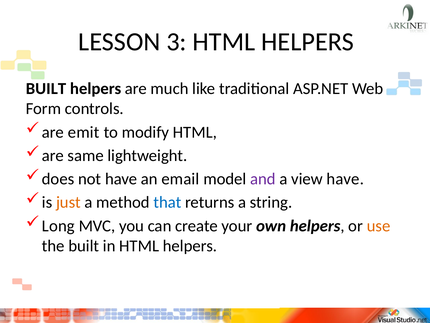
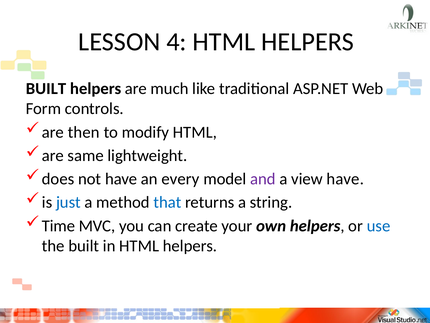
3: 3 -> 4 (177, 42)
emit: emit -> then (84, 132)
email: email -> every (180, 179)
just colour: orange -> blue (68, 202)
Long: Long -> Time (59, 225)
use colour: orange -> blue (379, 225)
